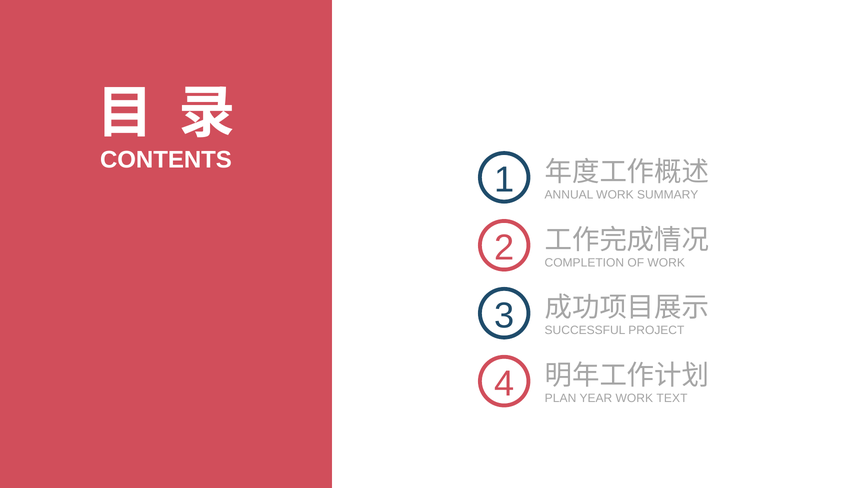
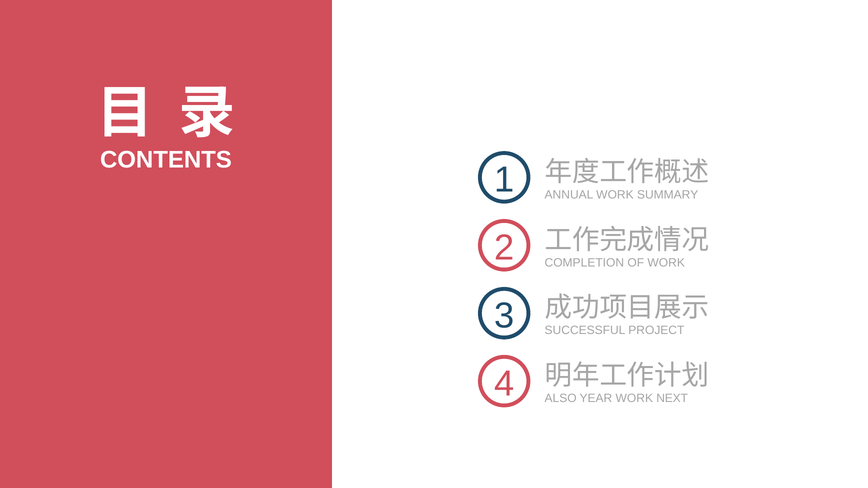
PLAN: PLAN -> ALSO (561, 399)
TEXT: TEXT -> NEXT (672, 399)
